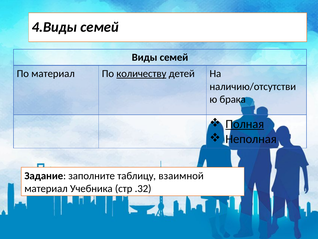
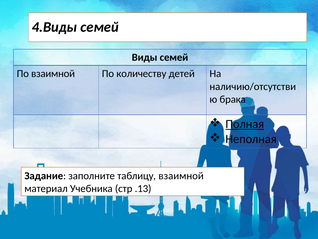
По материал: материал -> взаимной (53, 73)
количеству underline: present -> none (141, 73)
.32: .32 -> .13 (143, 188)
